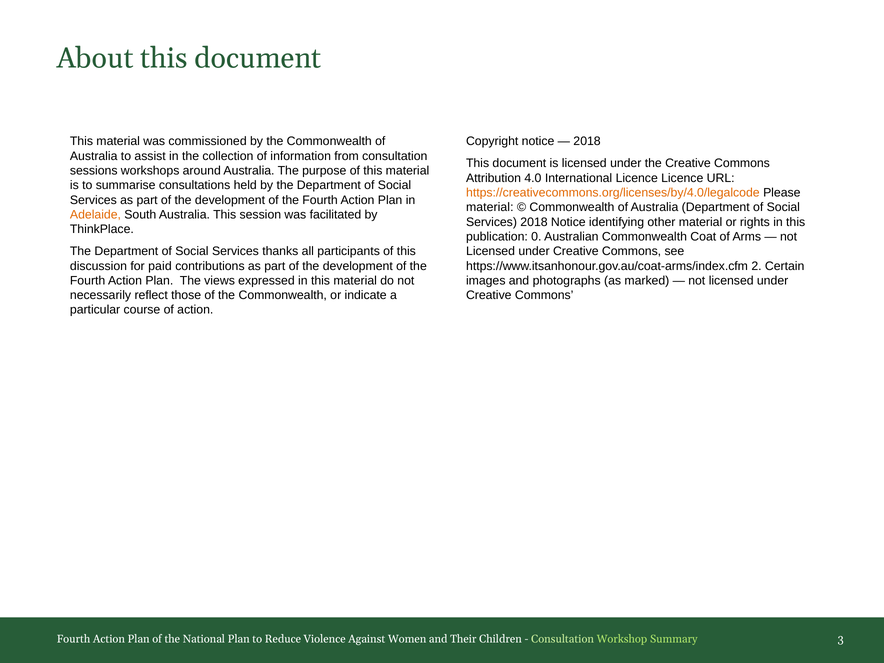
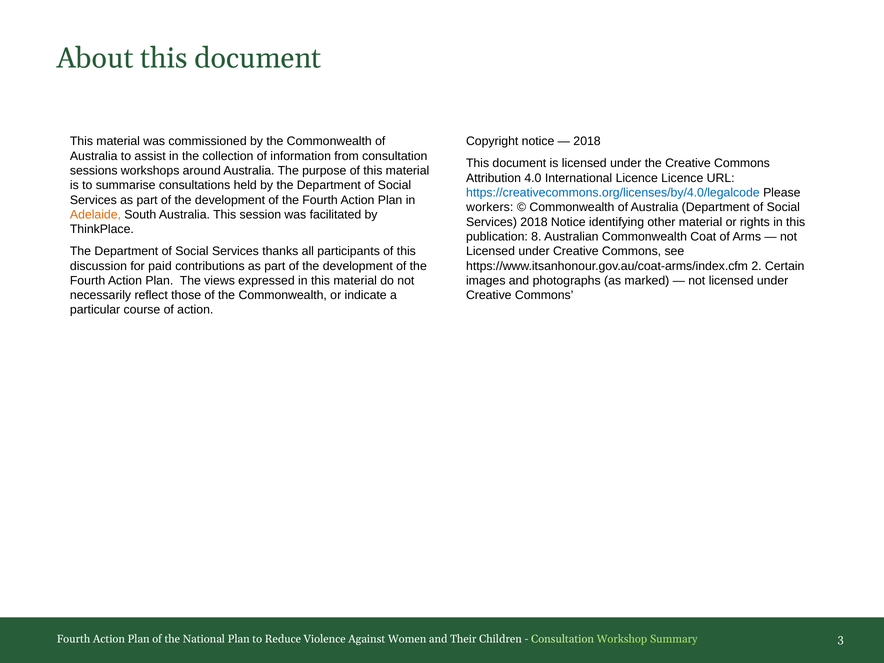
https://creativecommons.org/licenses/by/4.0/legalcode colour: orange -> blue (613, 193)
material: material -> workers (490, 207)
0: 0 -> 8 (536, 237)
